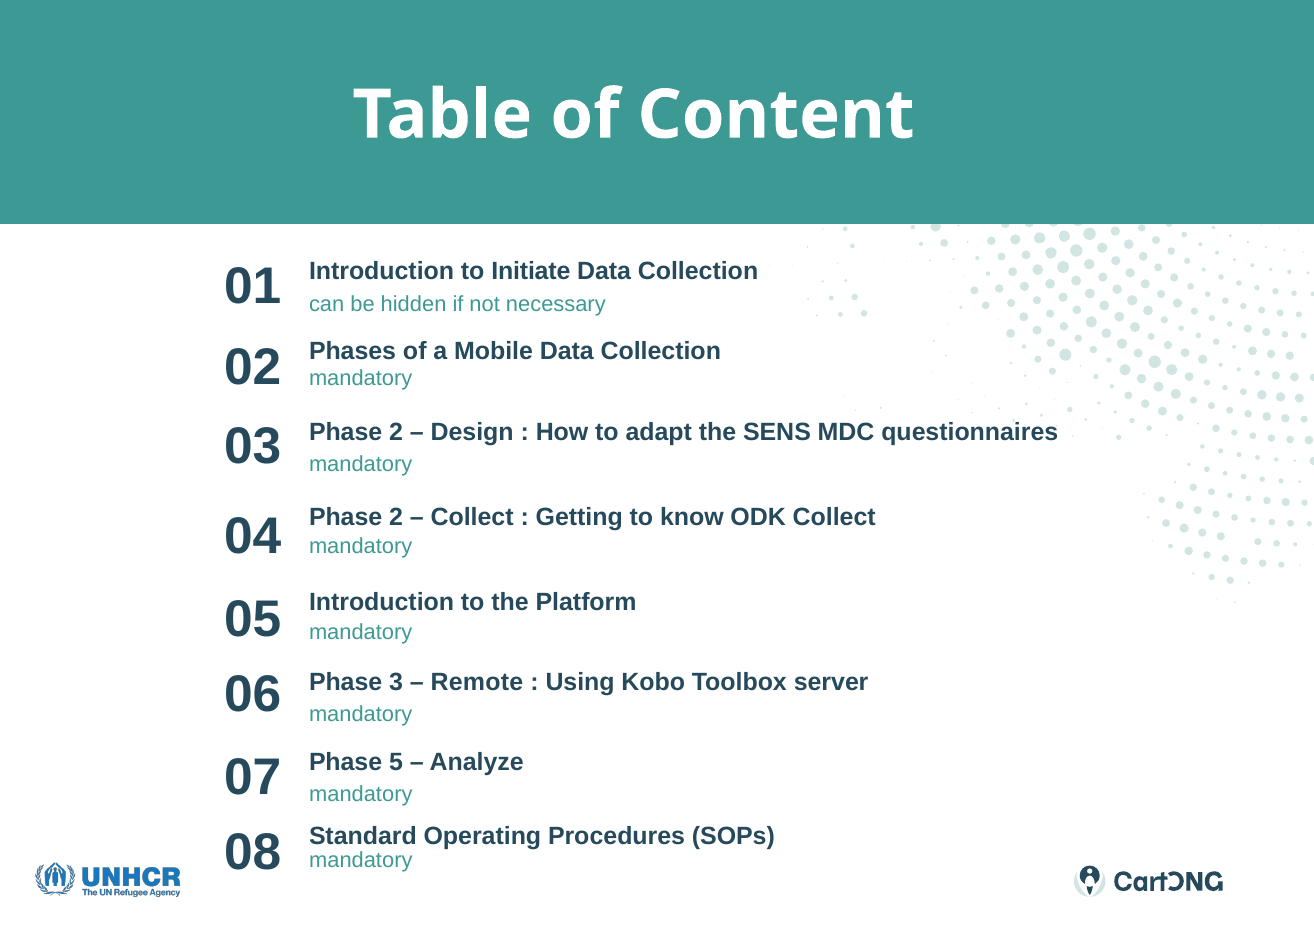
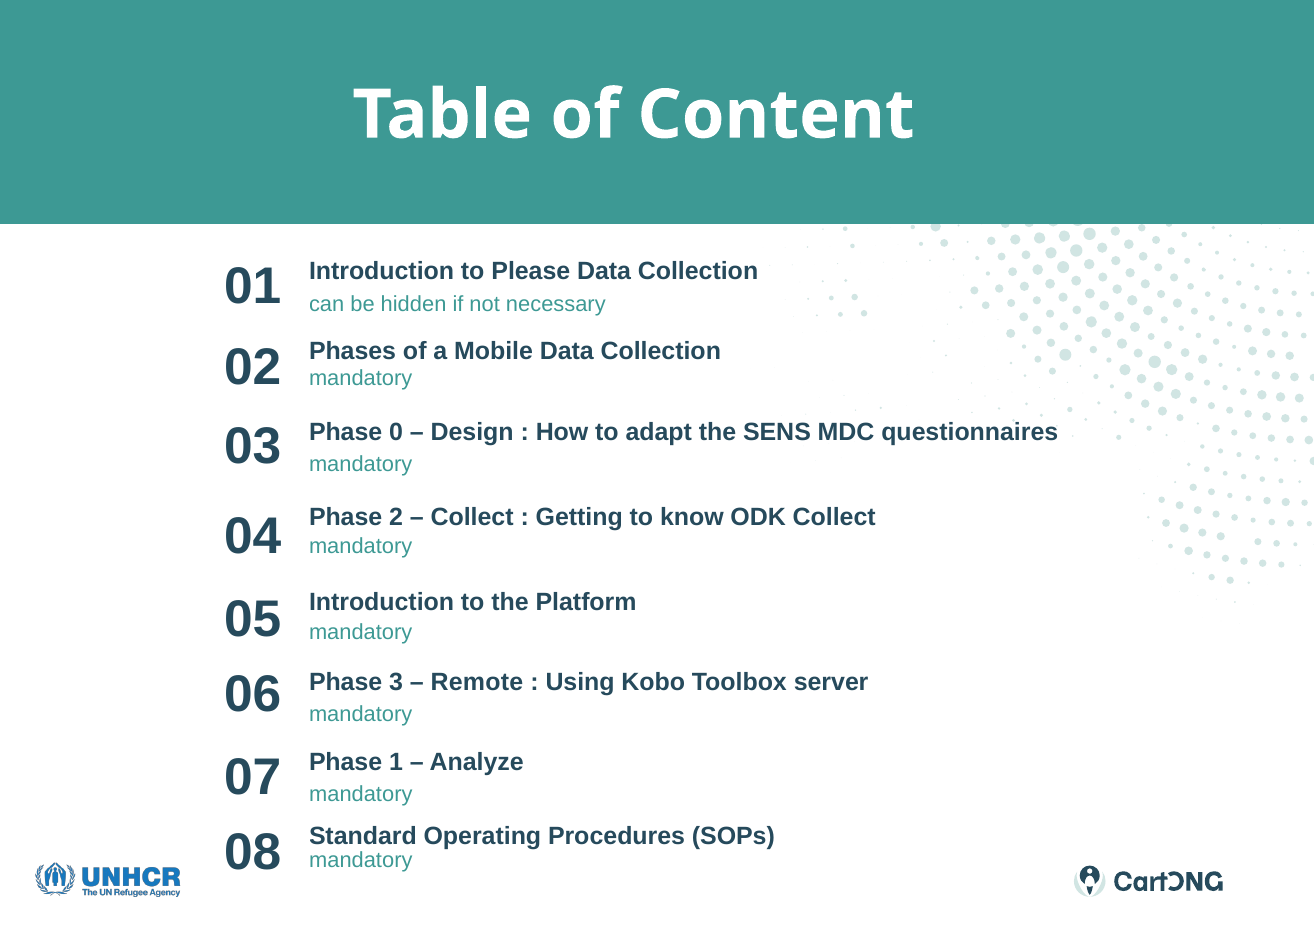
Initiate: Initiate -> Please (531, 272)
2: 2 -> 0 (396, 432)
5: 5 -> 1 (396, 763)
